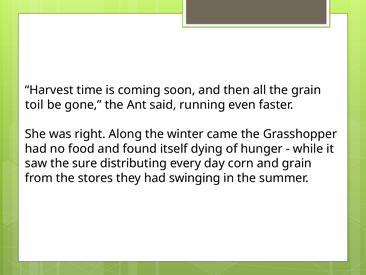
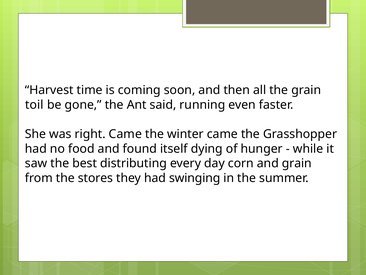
right Along: Along -> Came (125, 134)
sure: sure -> best (85, 163)
